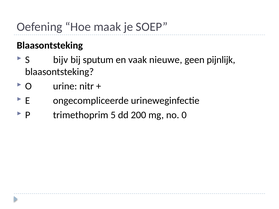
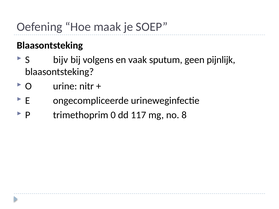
sputum: sputum -> volgens (98, 60)
nieuwe: nieuwe -> sputum (166, 60)
5: 5 -> 0 (113, 115)
200: 200 -> 117 (138, 115)
0: 0 -> 8 (184, 115)
